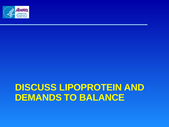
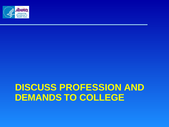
LIPOPROTEIN: LIPOPROTEIN -> PROFESSION (90, 87)
BALANCE: BALANCE -> COLLEGE (102, 97)
